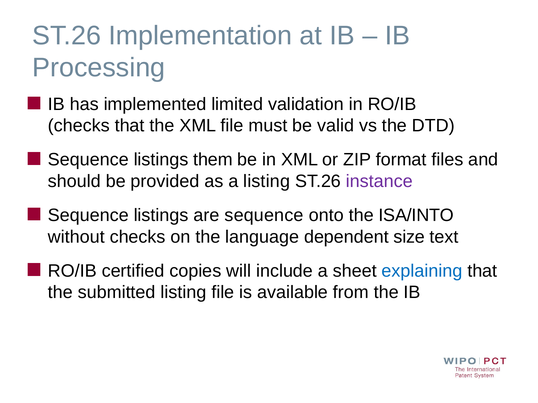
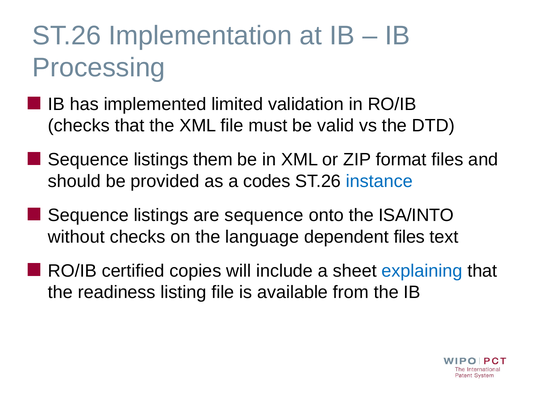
a listing: listing -> codes (267, 181)
instance colour: purple -> blue (379, 181)
dependent size: size -> files (409, 237)
submitted: submitted -> readiness (117, 293)
